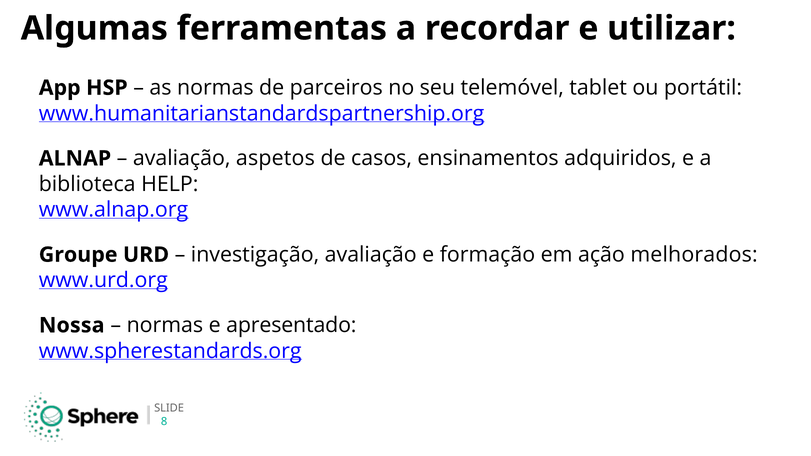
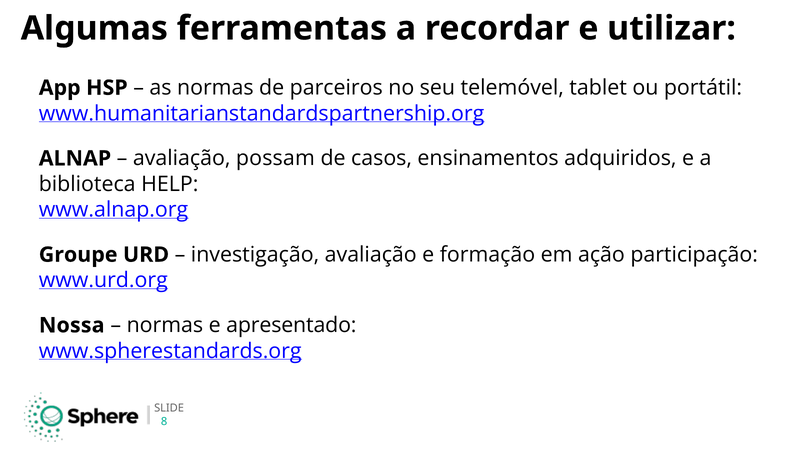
aspetos: aspetos -> possam (275, 158)
melhorados: melhorados -> participação (694, 255)
